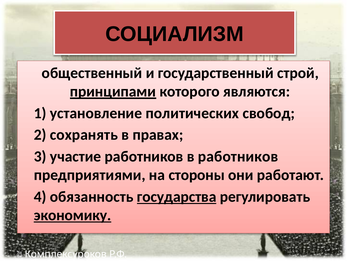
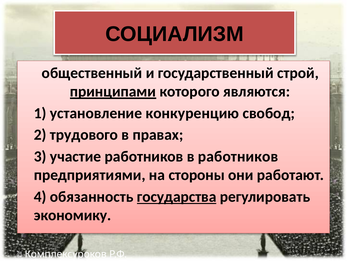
политических: политических -> конкуренцию (192, 113)
сохранять: сохранять -> трудового (84, 135)
экономику underline: present -> none (73, 215)
